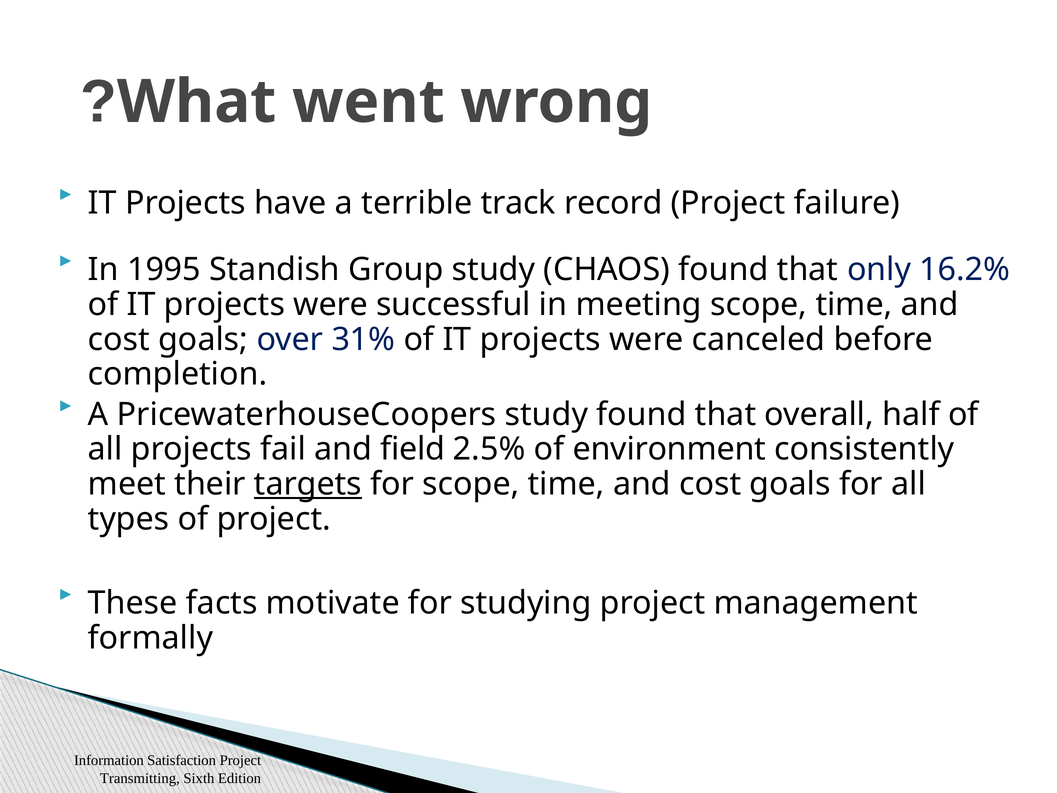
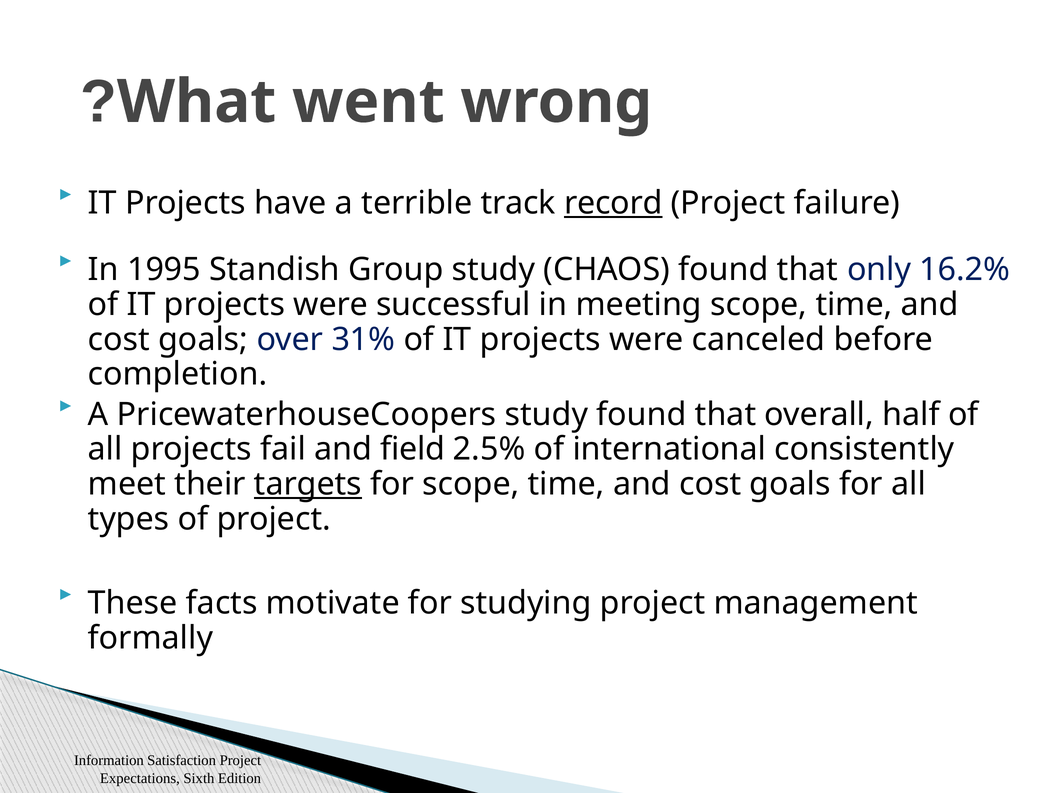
record underline: none -> present (613, 203)
environment: environment -> international (669, 449)
Transmitting: Transmitting -> Expectations (140, 778)
